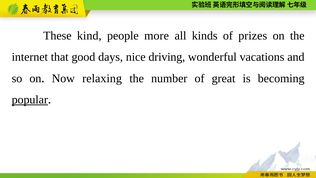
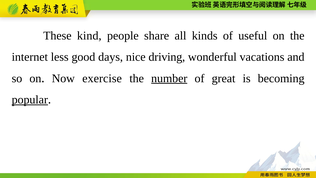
more: more -> share (157, 36)
prizes: prizes -> useful (253, 36)
that: that -> less (60, 57)
relaxing: relaxing -> exercise (102, 78)
number underline: none -> present (169, 78)
